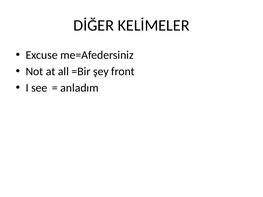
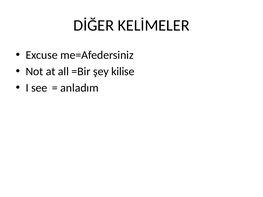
front: front -> kilise (123, 72)
